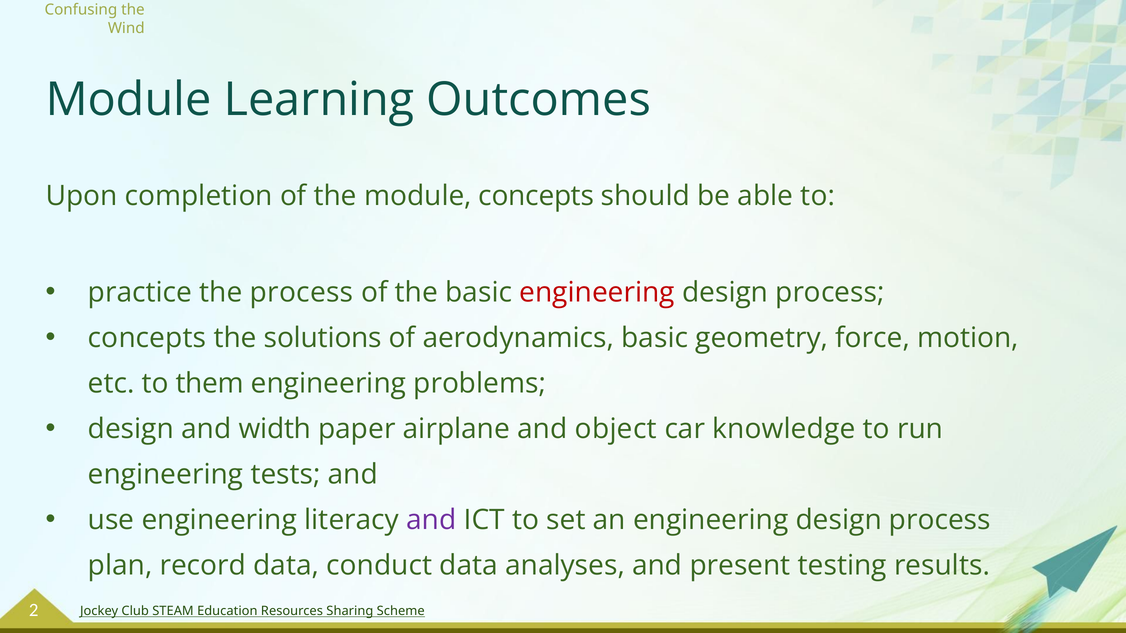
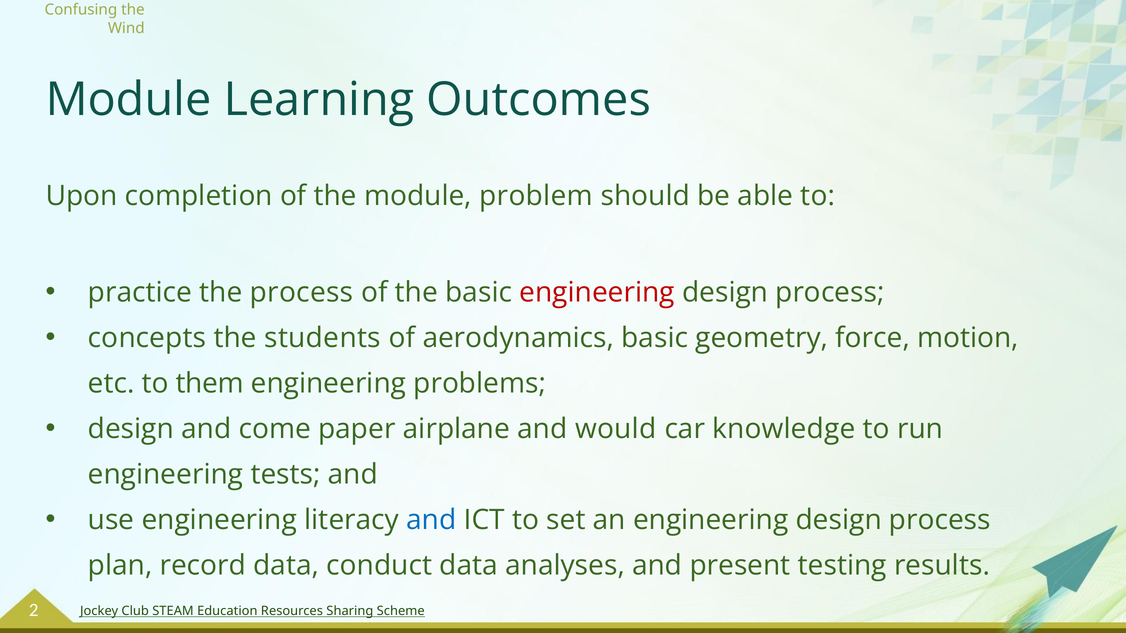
module concepts: concepts -> problem (536, 196)
solutions: solutions -> students (323, 338)
width: width -> come (275, 429)
object: object -> would (616, 429)
and colour: purple -> blue (431, 520)
